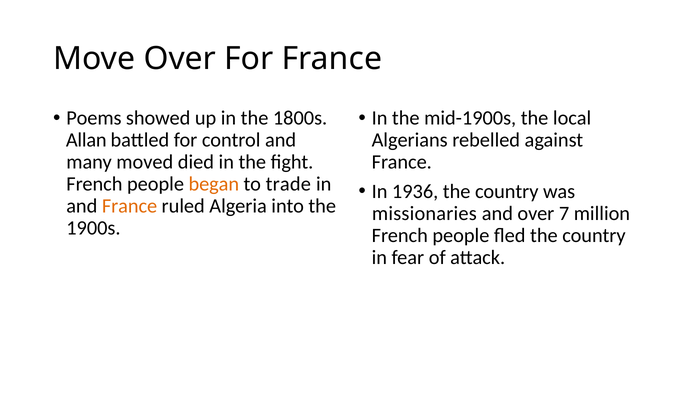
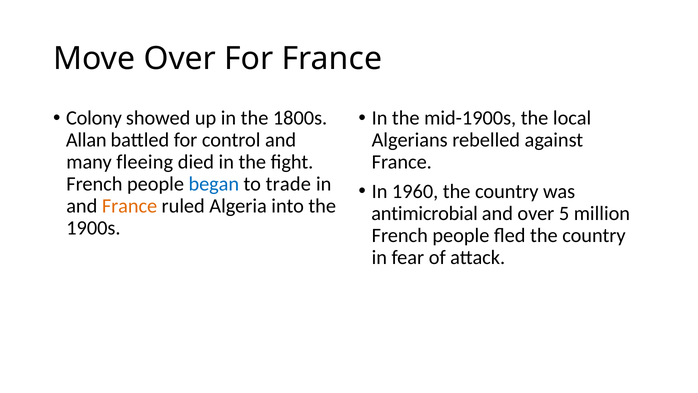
Poems: Poems -> Colony (94, 118)
moved: moved -> fleeing (145, 162)
began colour: orange -> blue (214, 184)
1936: 1936 -> 1960 (415, 191)
missionaries: missionaries -> antimicrobial (425, 213)
7: 7 -> 5 (564, 213)
